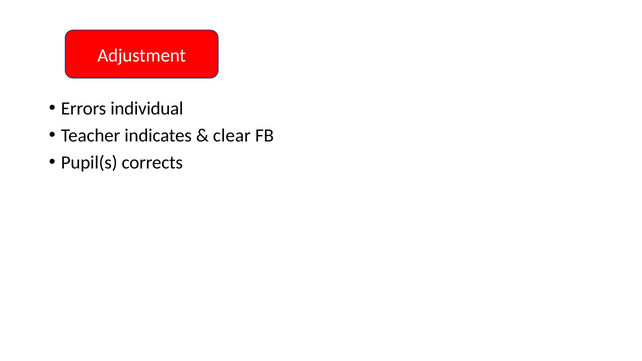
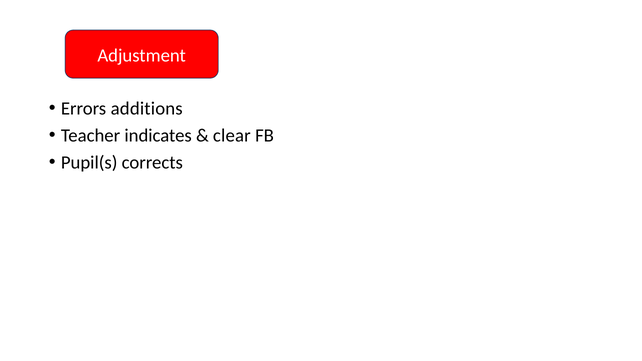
individual: individual -> additions (147, 109)
